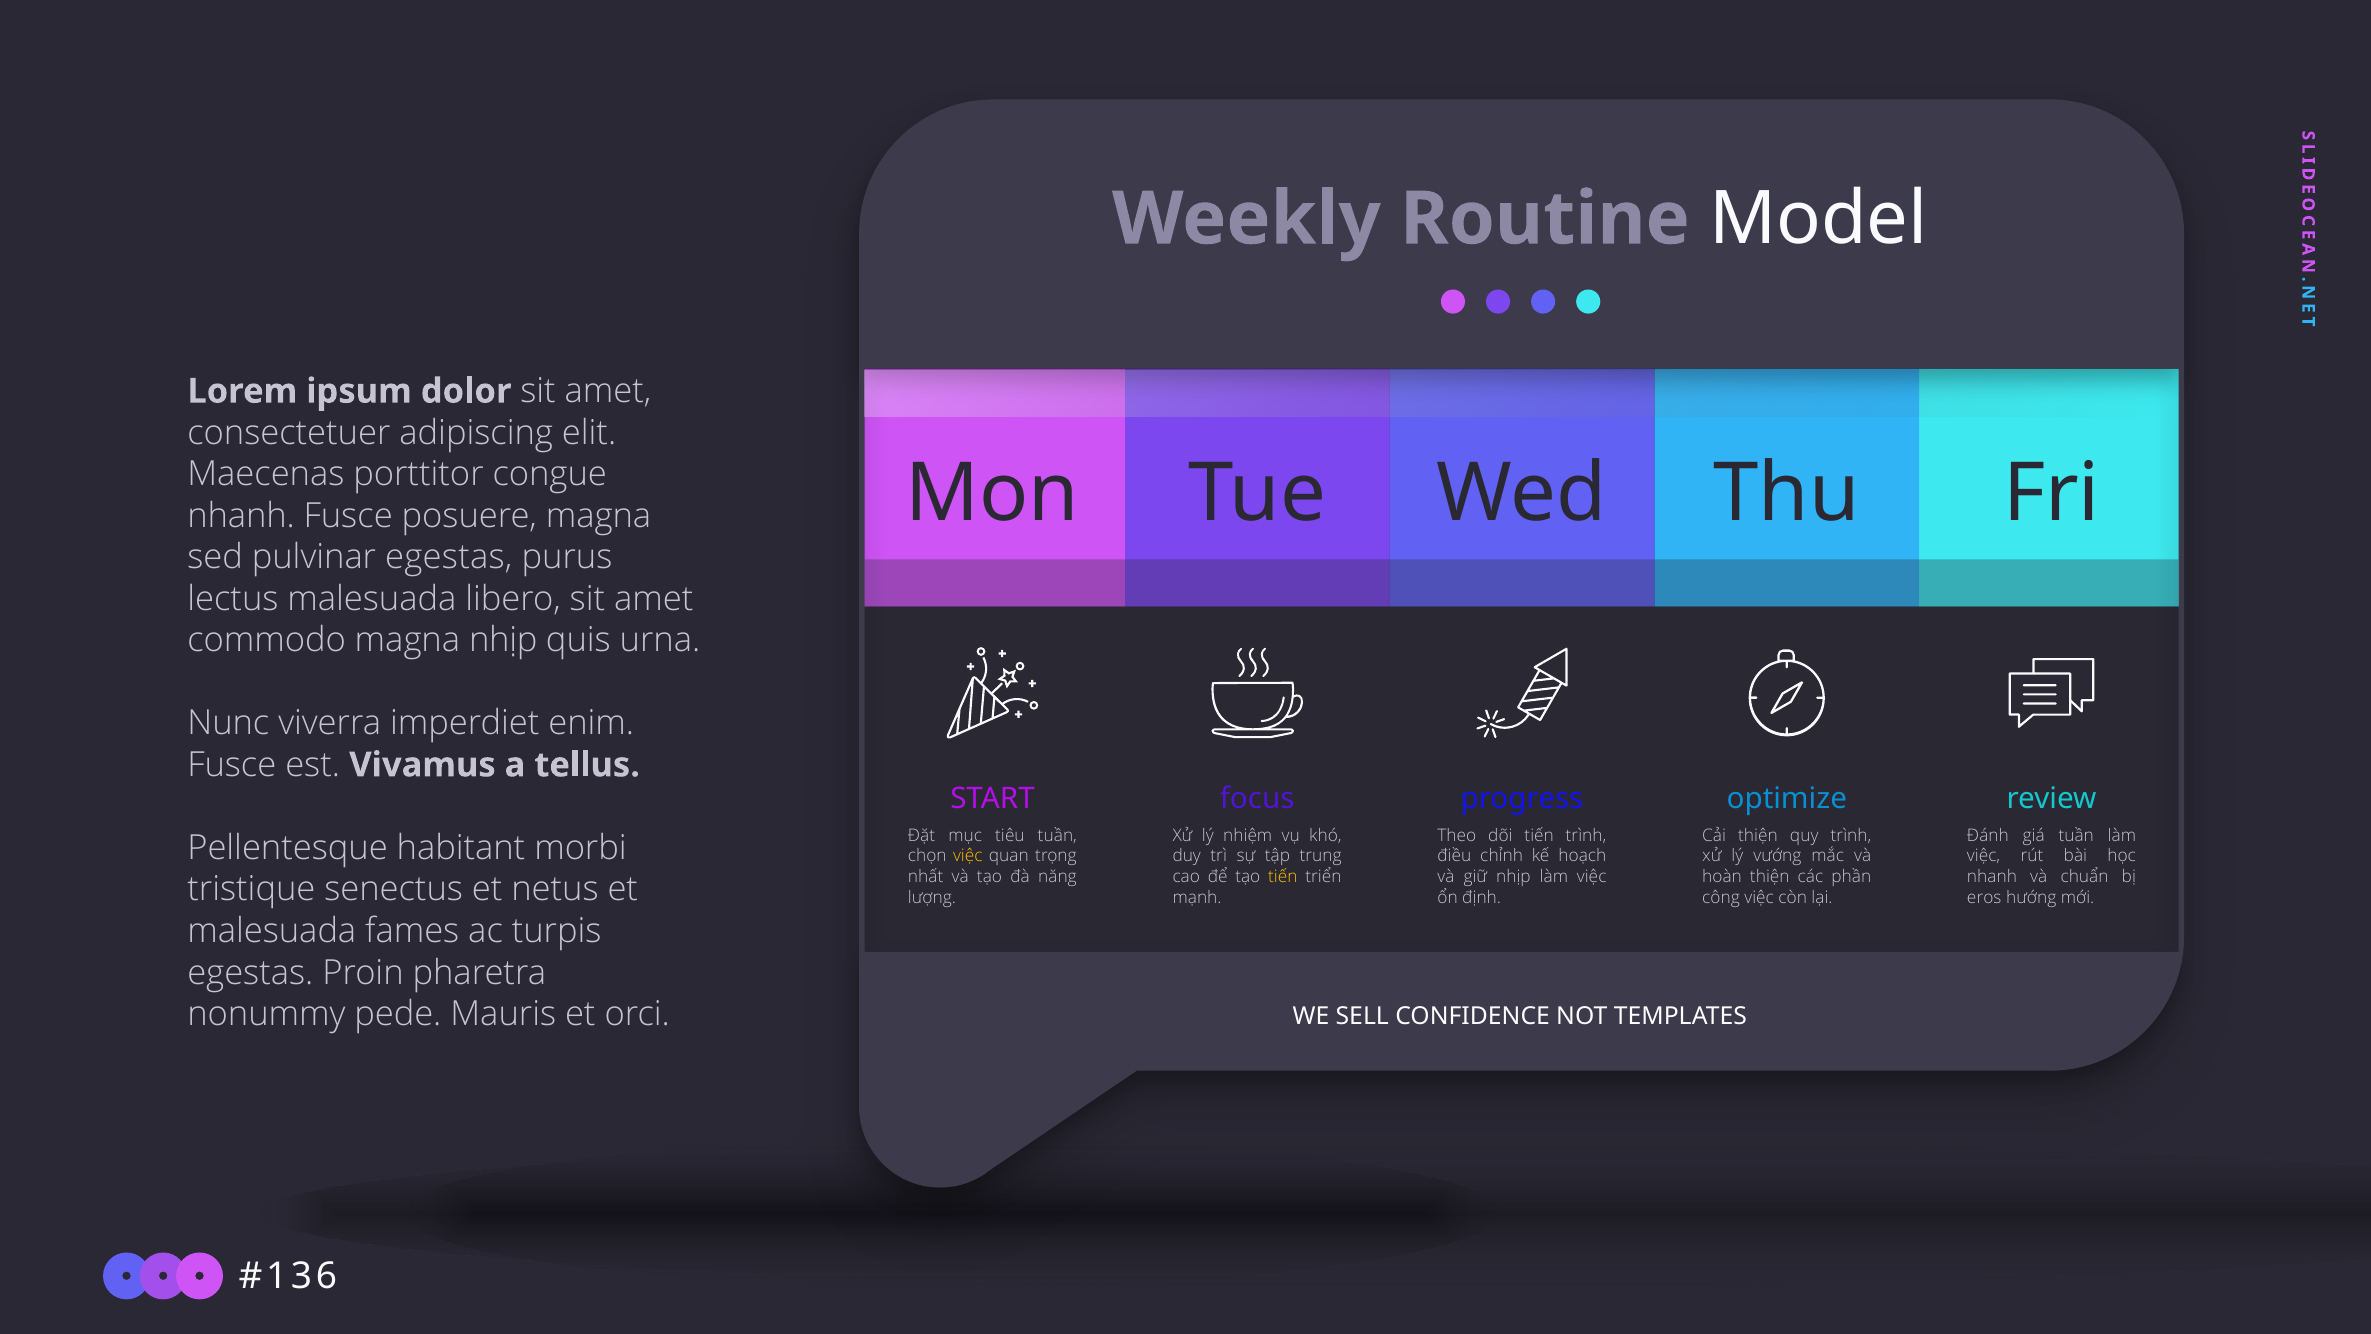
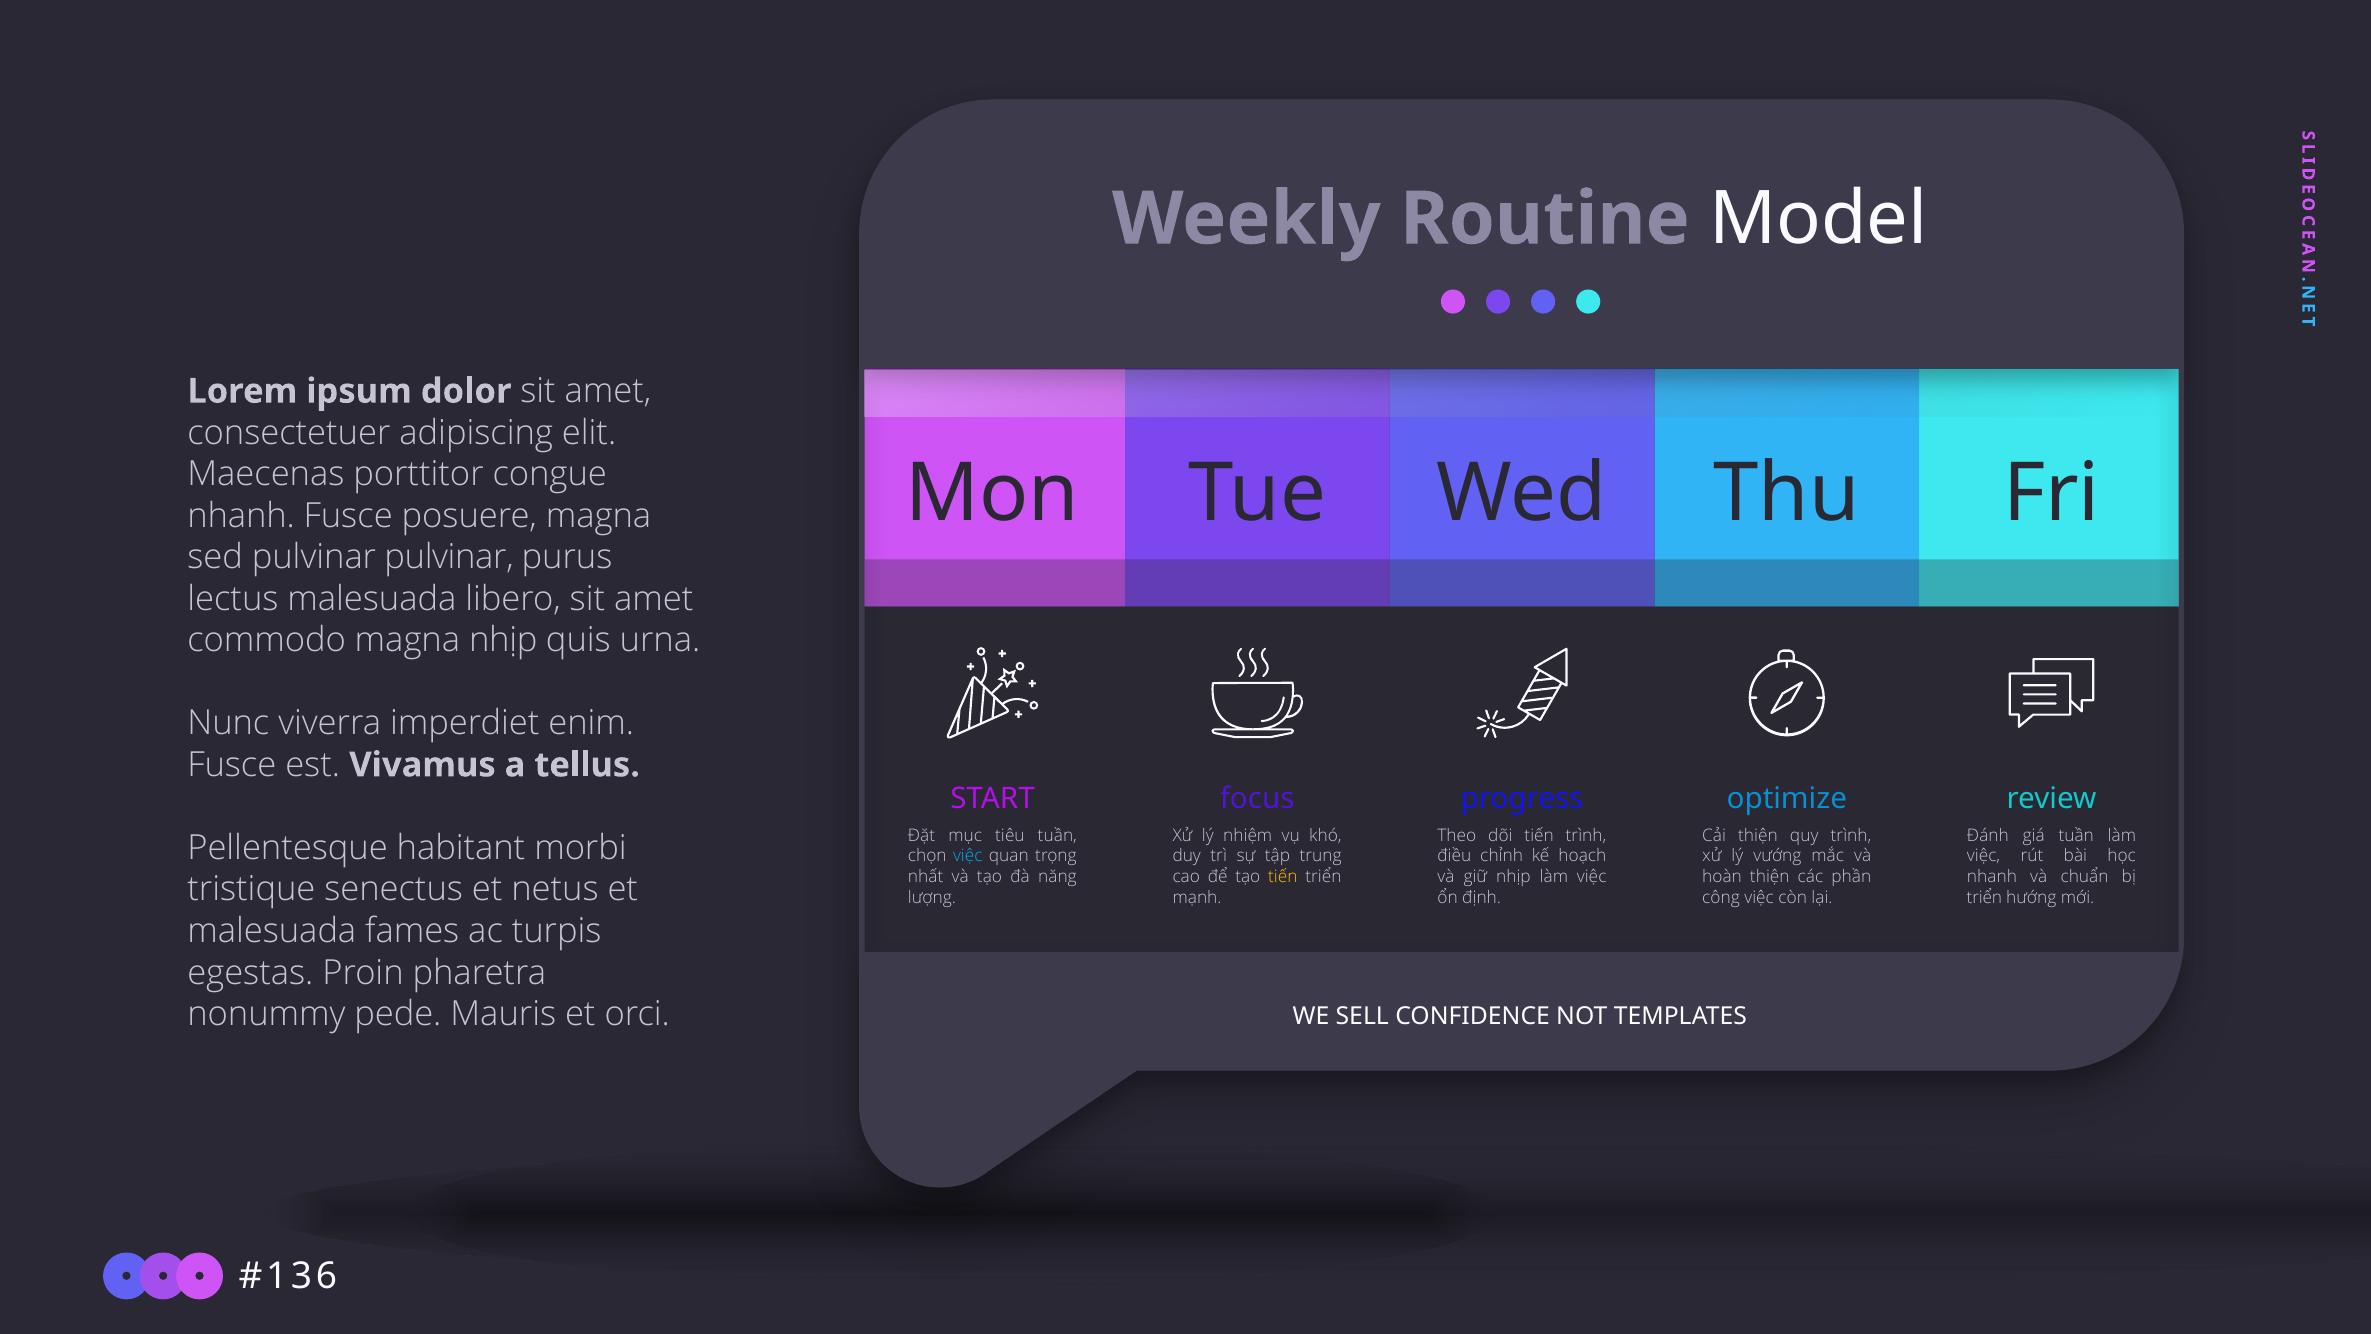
pulvinar egestas: egestas -> pulvinar (449, 557)
việc colour: yellow -> light blue (968, 856)
eros: eros -> triển (1984, 898)
